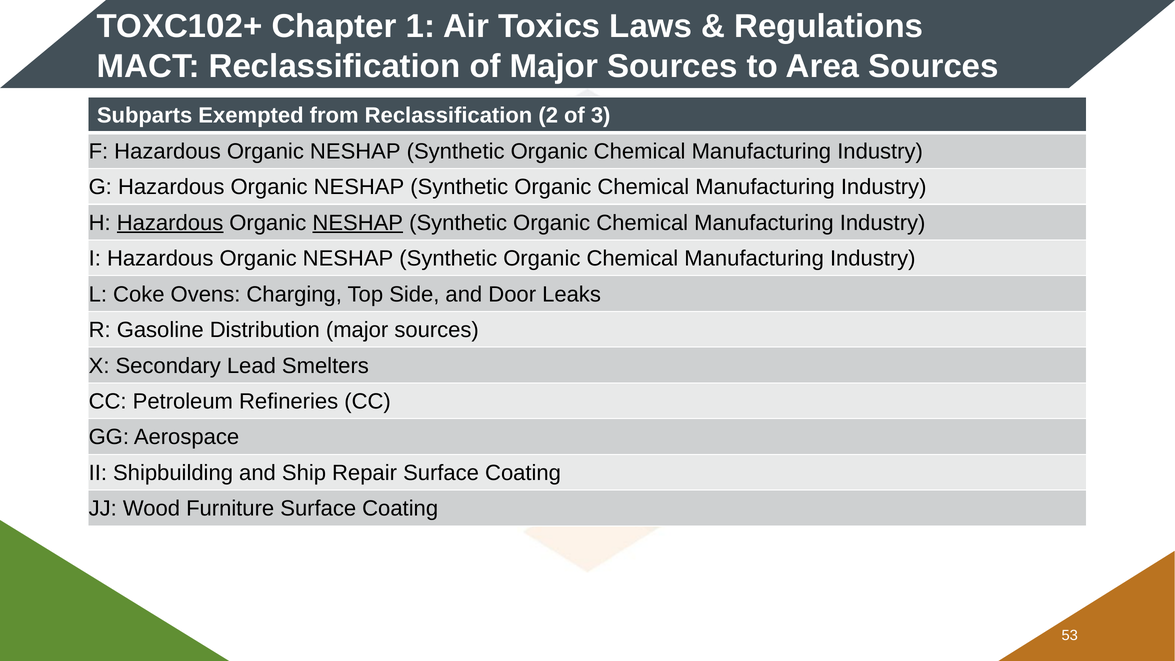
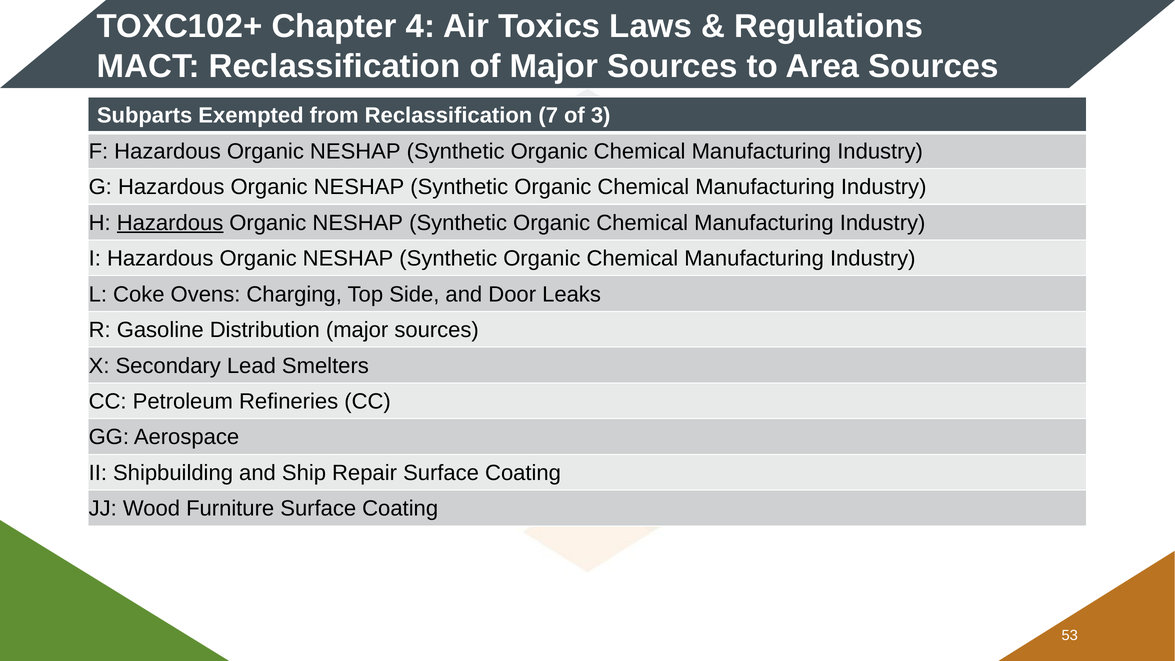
1: 1 -> 4 (420, 27)
2: 2 -> 7 (548, 115)
NESHAP underline: present -> none (358, 223)
